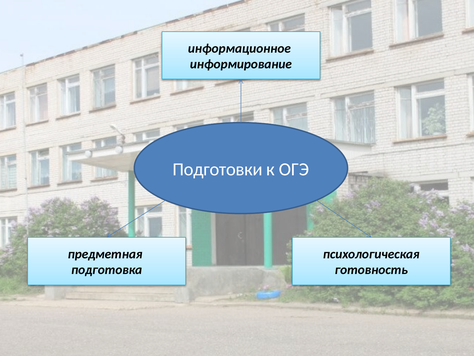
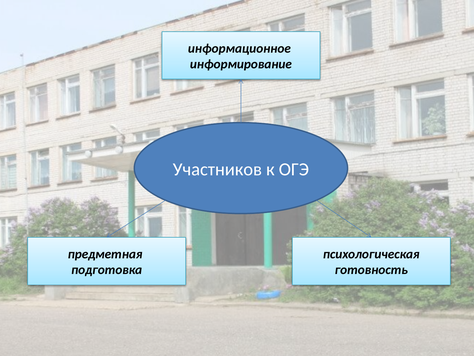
Подготовки: Подготовки -> Участников (217, 169)
